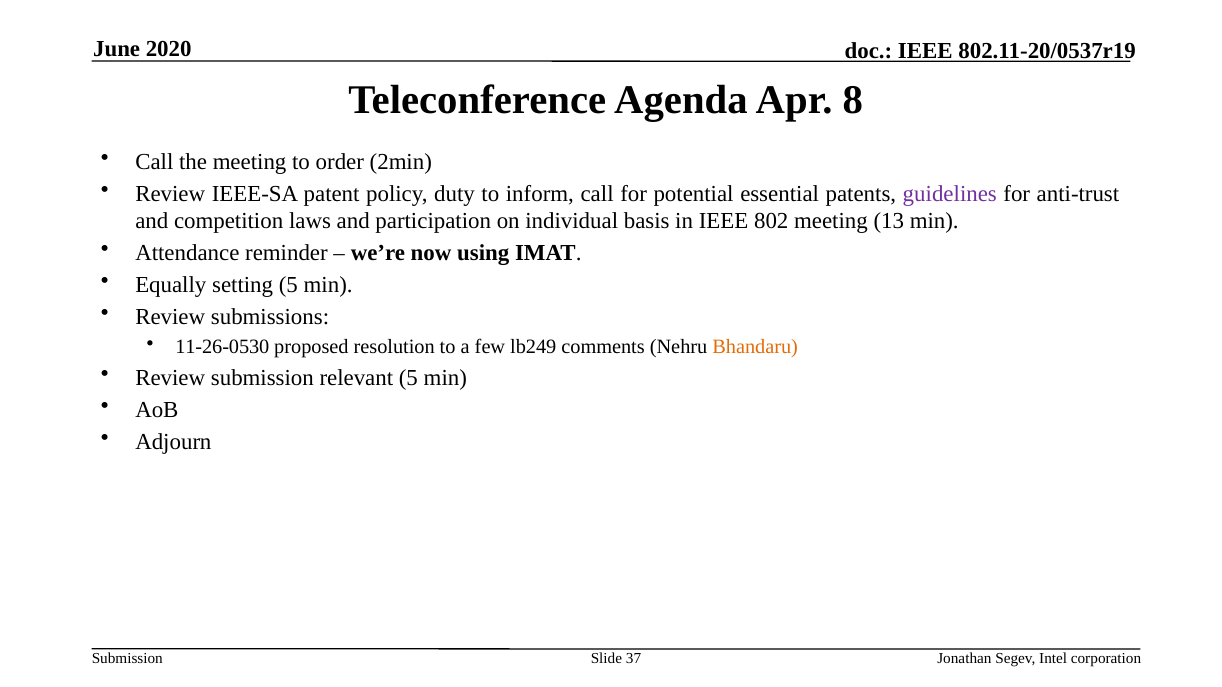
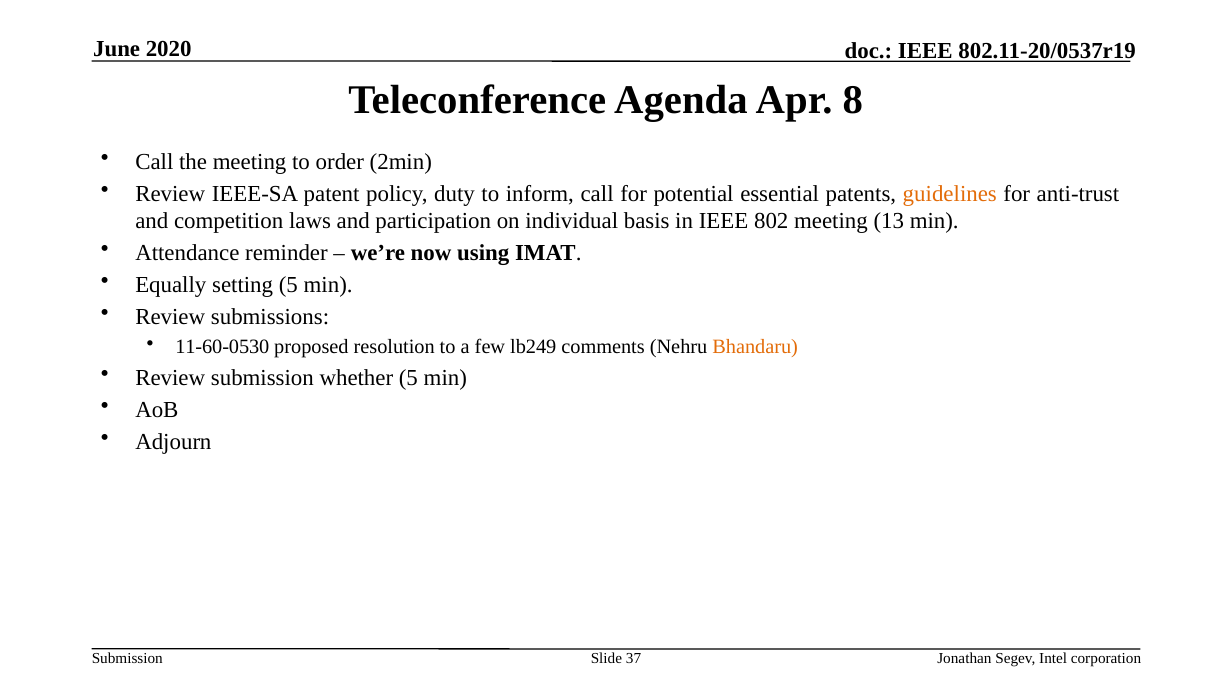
guidelines colour: purple -> orange (950, 194)
11-26-0530: 11-26-0530 -> 11-60-0530 (222, 347)
relevant: relevant -> whether (356, 378)
